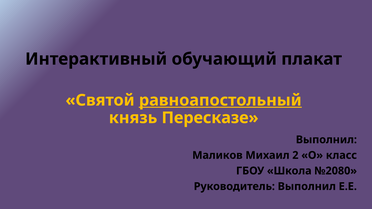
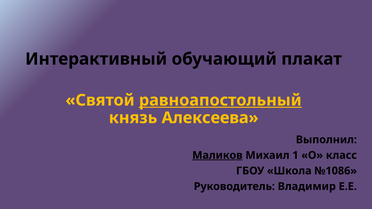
Пересказе: Пересказе -> Алексеева (210, 118)
Маликов underline: none -> present (217, 155)
2: 2 -> 1 (295, 155)
№2080: №2080 -> №1086 (336, 171)
Руководитель Выполнил: Выполнил -> Владимир (307, 187)
